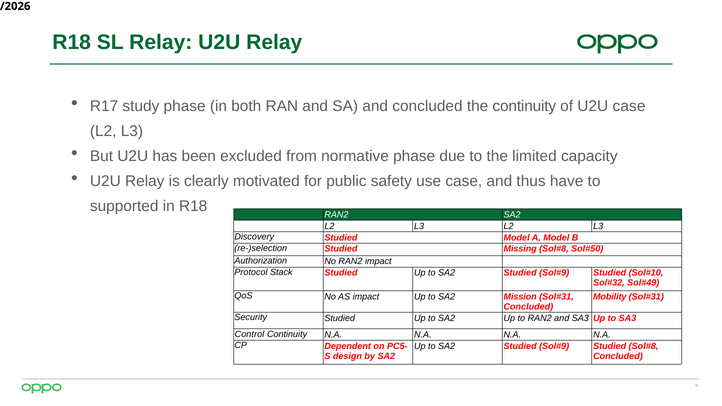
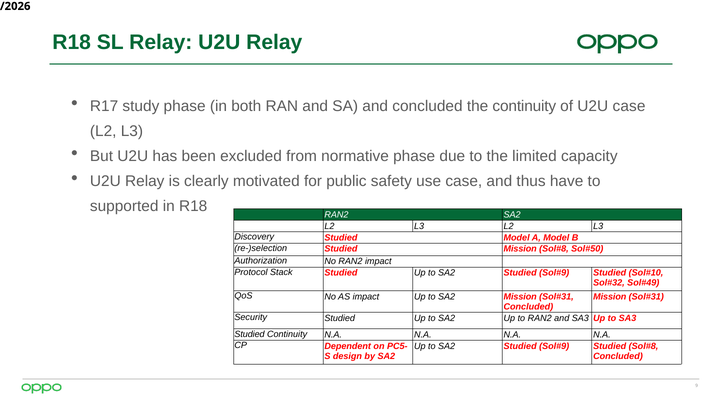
Studied Missing: Missing -> Mission (520, 249)
Mobility: Mobility -> Mission (610, 297)
Control: Control -> Studied (250, 334)
